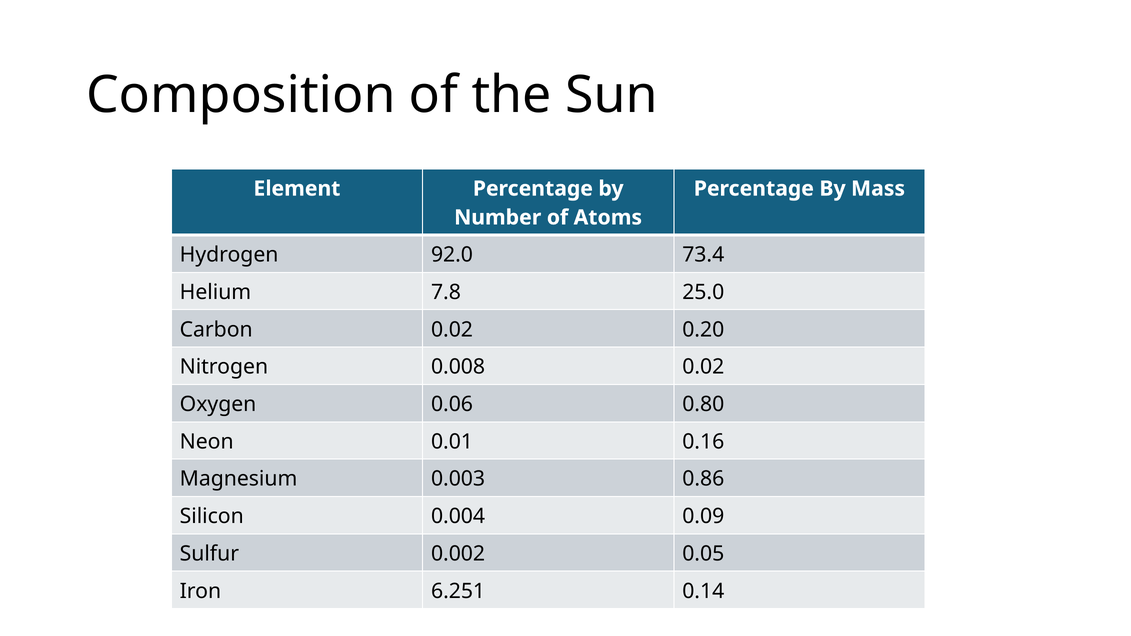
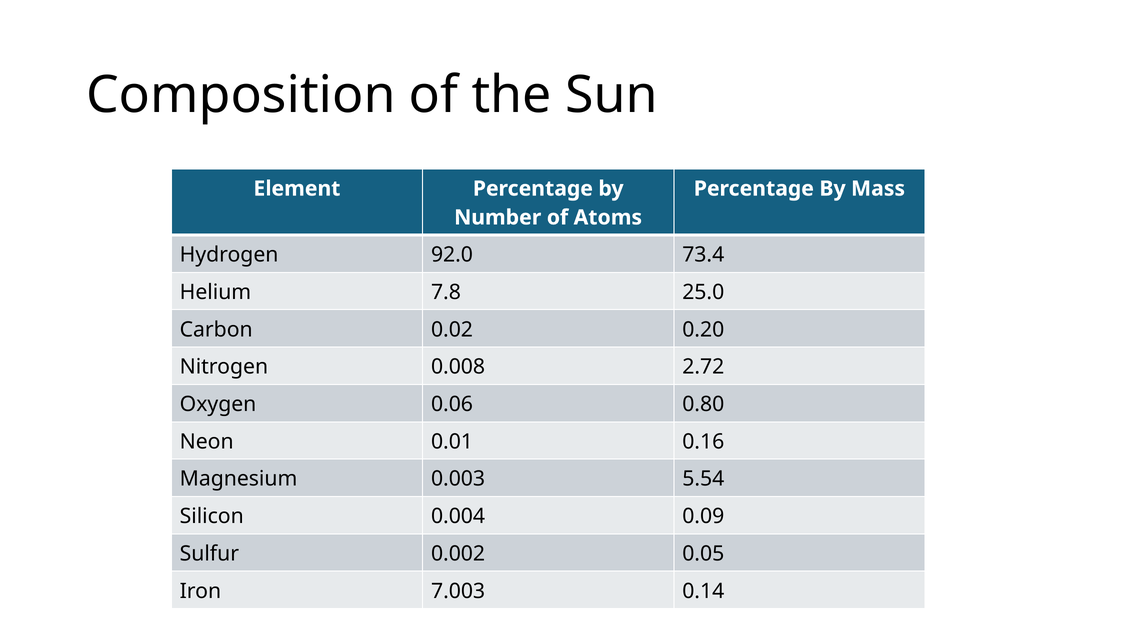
0.008 0.02: 0.02 -> 2.72 (703, 367)
0.86: 0.86 -> 5.54 (703, 479)
6.251: 6.251 -> 7.003 (458, 591)
